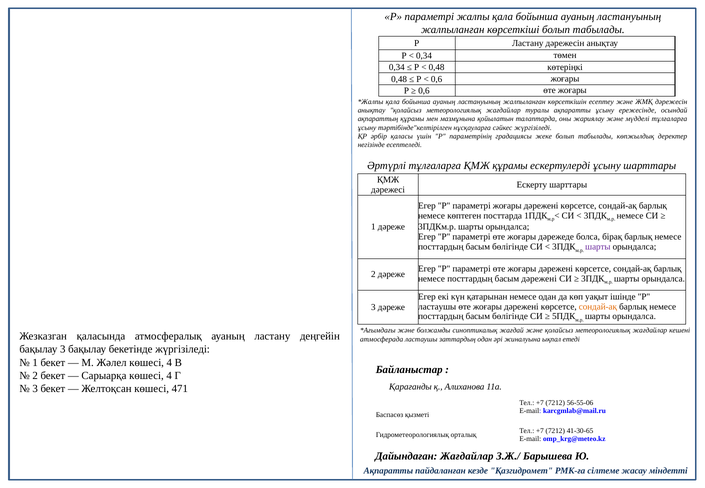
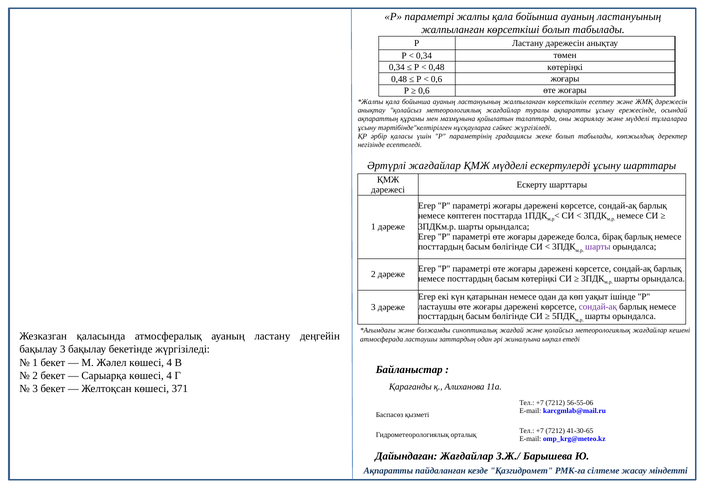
Әртүрлі тұлғаларға: тұлғаларға -> жағдайлар (435, 166)
ҚМЖ құрамы: құрамы -> мүдделі (510, 166)
басым дәрежені: дәрежені -> көтеріңкі (539, 279)
сондай-ақ colour: orange -> purple (598, 307)
471: 471 -> 371 (180, 389)
